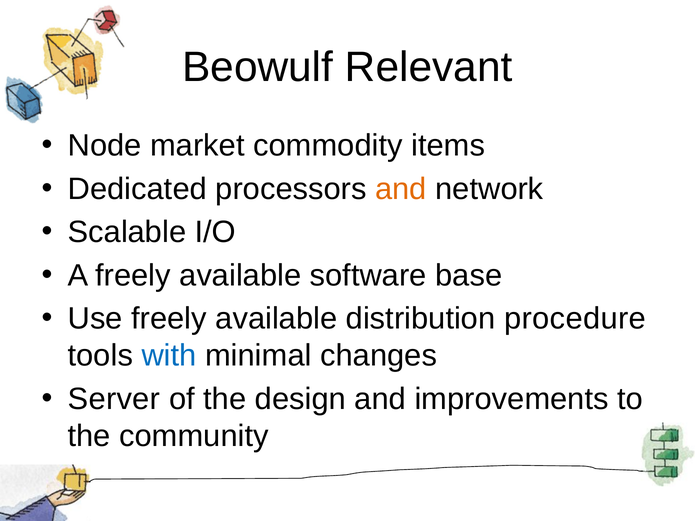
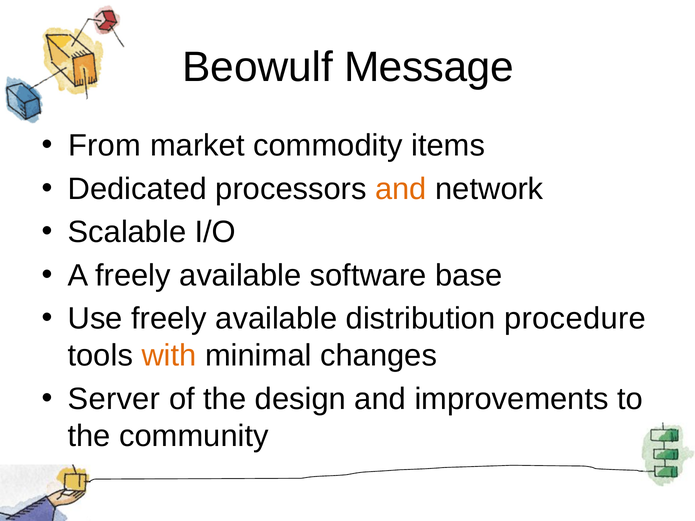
Relevant: Relevant -> Message (429, 67)
Node: Node -> From (105, 146)
with colour: blue -> orange (169, 356)
